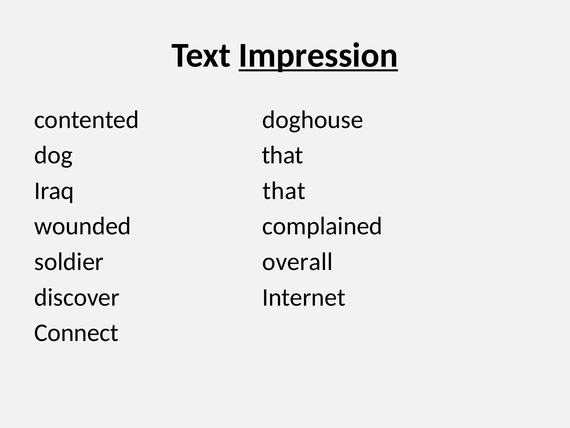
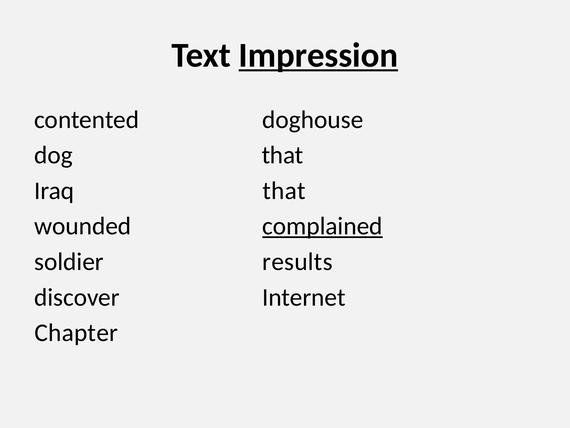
complained underline: none -> present (322, 226)
overall: overall -> results (297, 261)
Connect: Connect -> Chapter (76, 332)
